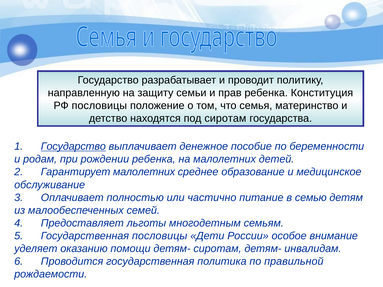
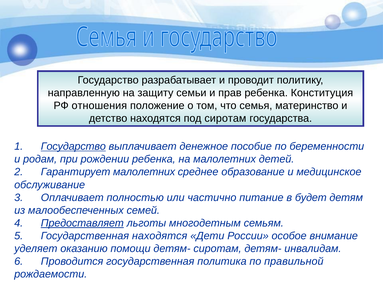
РФ пословицы: пословицы -> отношения (99, 106)
семью: семью -> будет (311, 198)
Предоставляет underline: none -> present (82, 223)
Государственная пословицы: пословицы -> находятся (160, 236)
